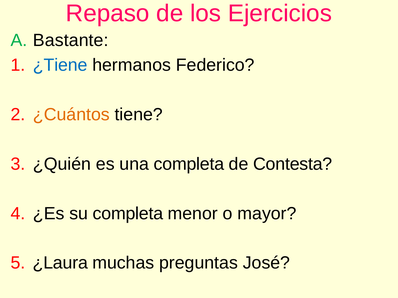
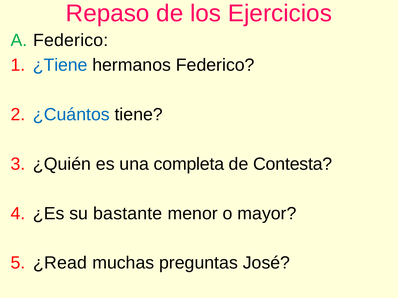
Bastante: Bastante -> Federico (71, 40)
¿Cuántos colour: orange -> blue (71, 115)
su completa: completa -> bastante (128, 214)
¿Laura: ¿Laura -> ¿Read (60, 263)
